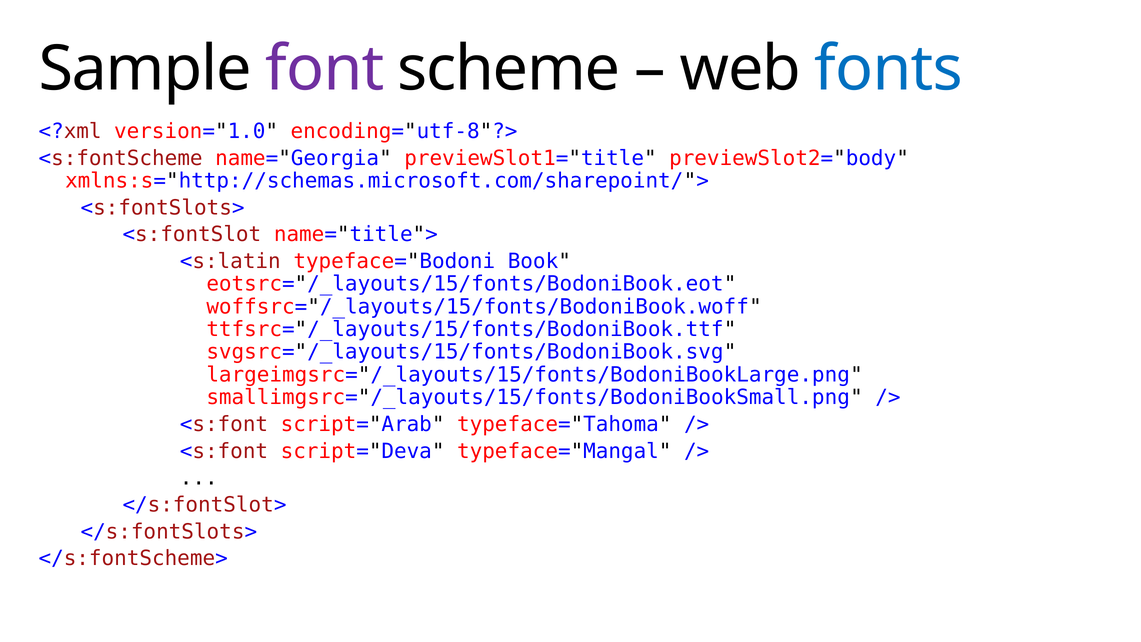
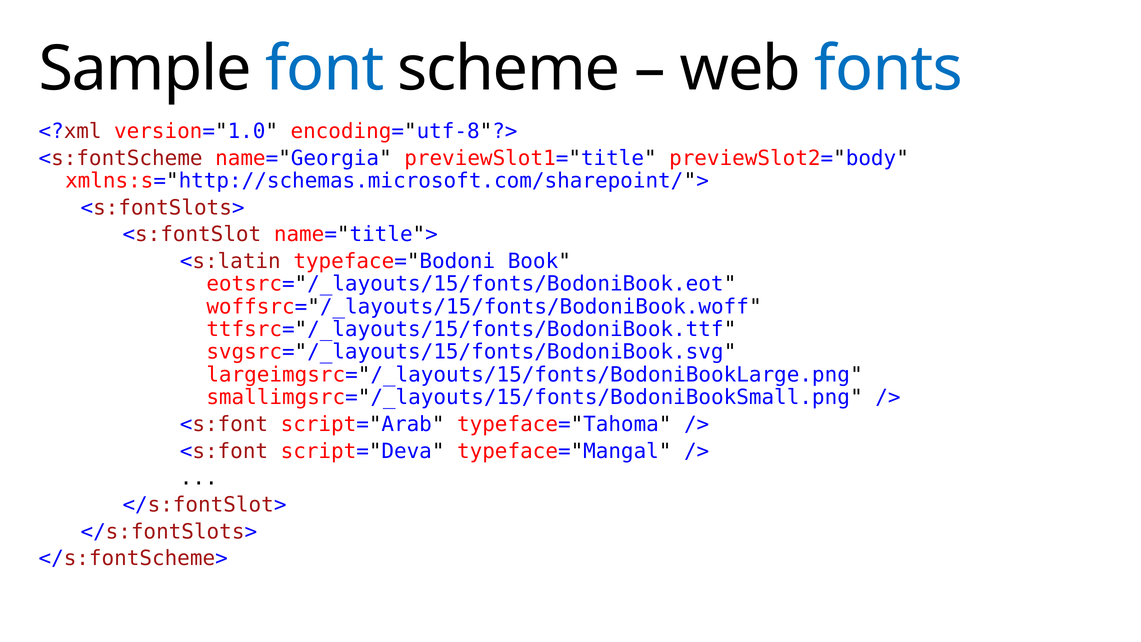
font colour: purple -> blue (325, 69)
